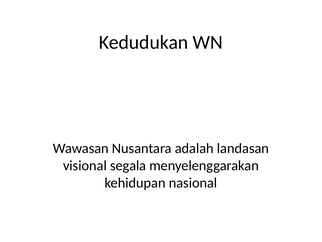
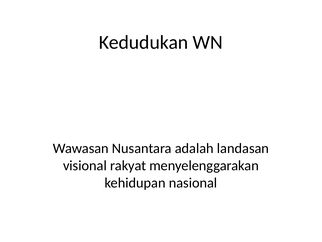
segala: segala -> rakyat (128, 165)
